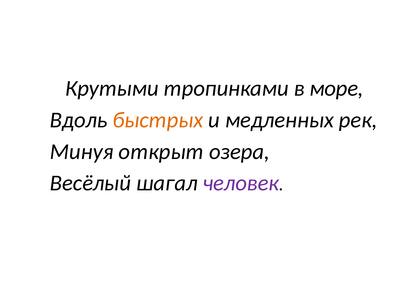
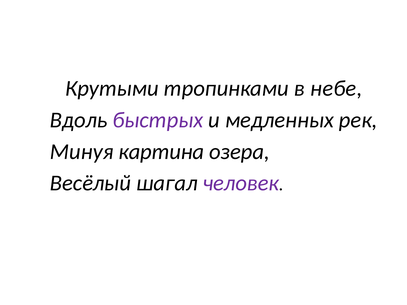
море: море -> небе (336, 88)
быстрых colour: orange -> purple (158, 120)
открыт: открыт -> картина (161, 152)
